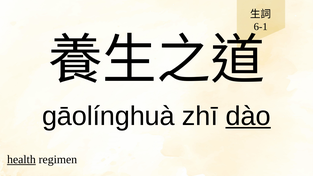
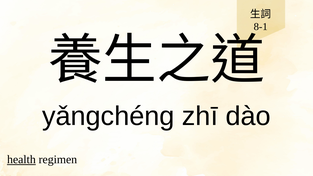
6-1: 6-1 -> 8-1 (261, 27)
gāolínghuà: gāolínghuà -> yǎngchéng (108, 116)
dào underline: present -> none (248, 116)
